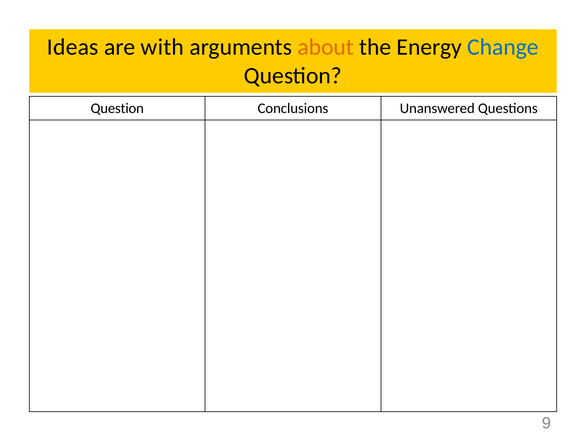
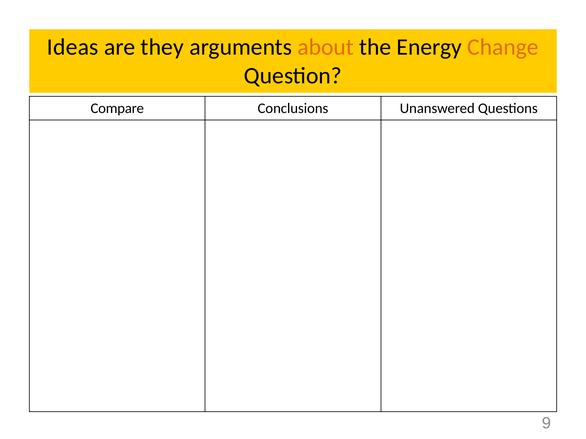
with: with -> they (162, 47)
Change colour: blue -> orange (503, 47)
Question: Question -> Compare (117, 108)
